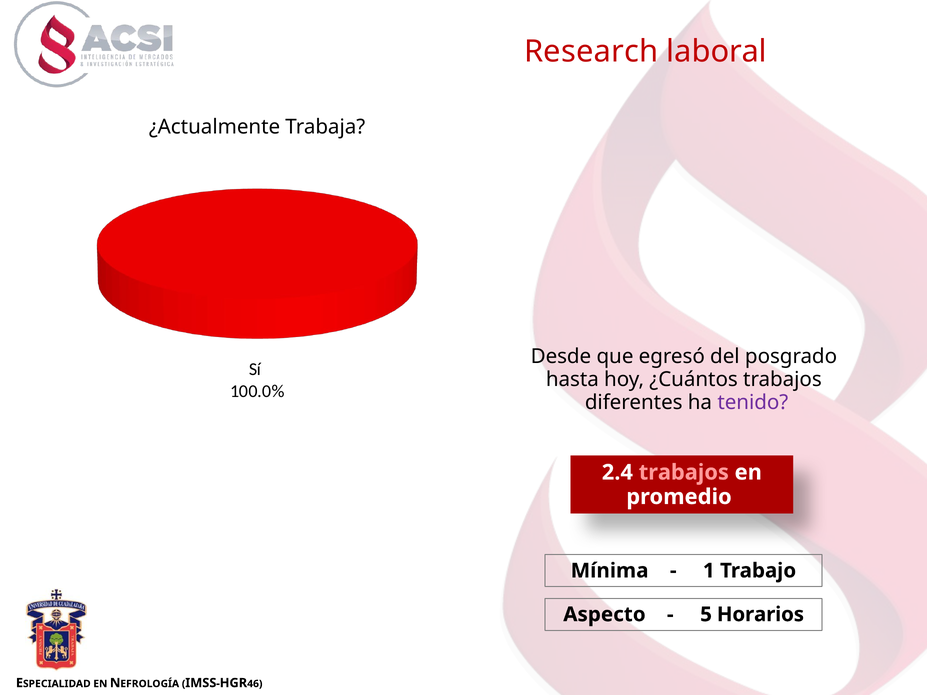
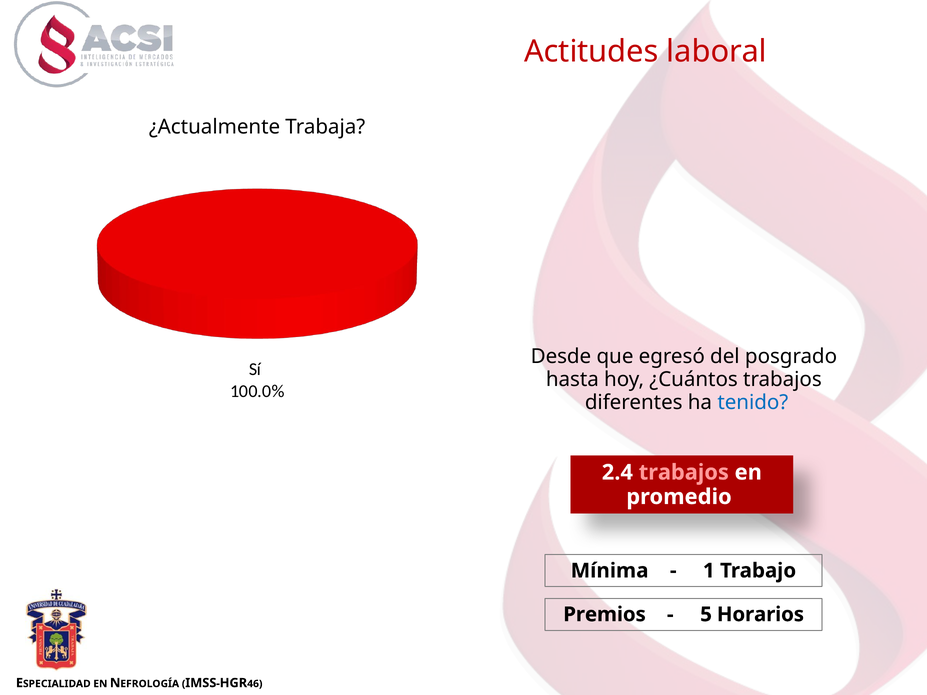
Research: Research -> Actitudes (591, 52)
tenido colour: purple -> blue (753, 402)
Aspecto: Aspecto -> Premios (605, 615)
